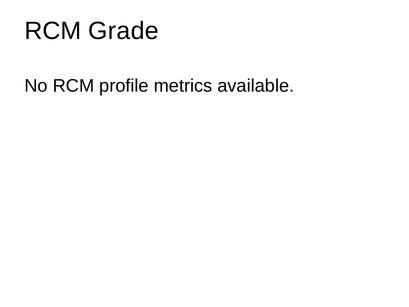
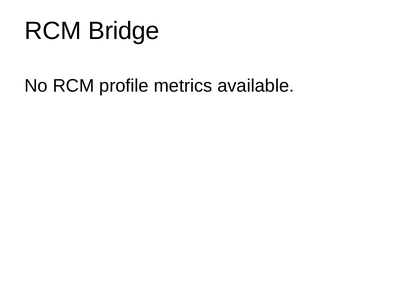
Grade: Grade -> Bridge (124, 31)
